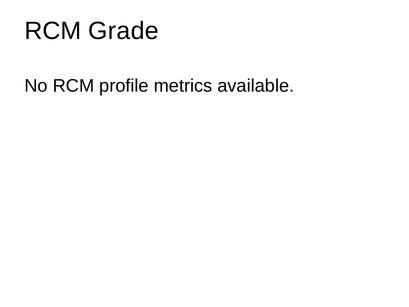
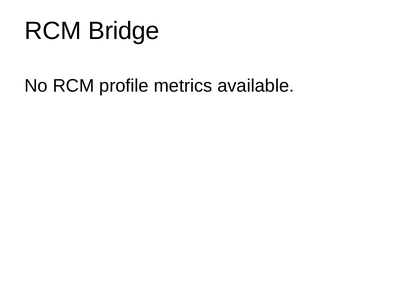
Grade: Grade -> Bridge (124, 31)
